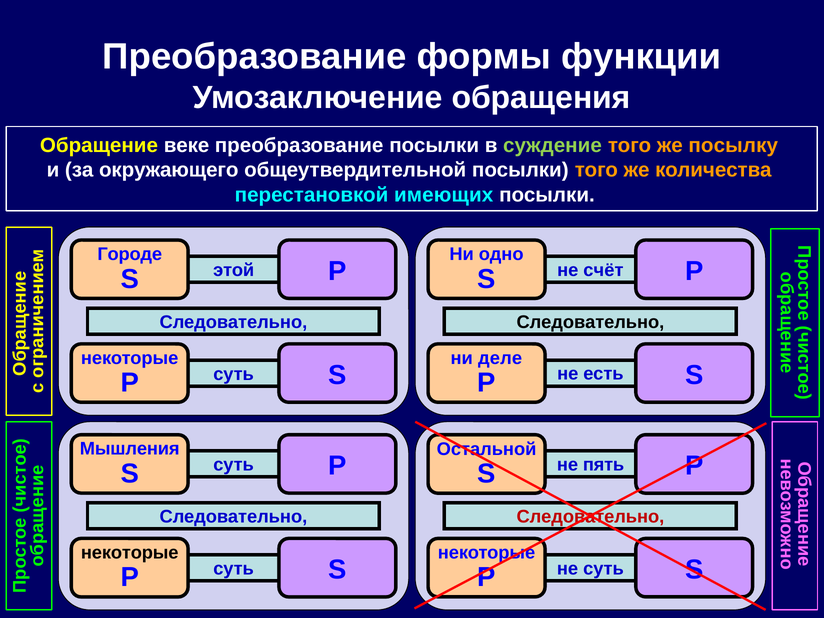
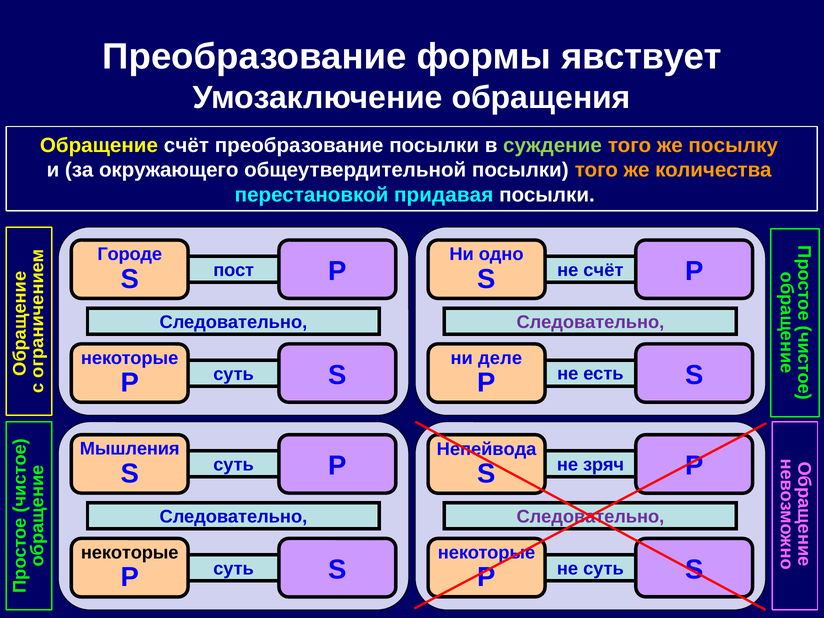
функции: функции -> явствует (641, 57)
Обращение веке: веке -> счёт (186, 145)
имеющих: имеющих -> придавая (444, 195)
этой: этой -> пост (234, 270)
Следовательно colour: black -> purple (590, 322)
Остальной: Остальной -> Непейвода (487, 449)
пять: пять -> зряч (604, 465)
Следовательно colour: red -> purple (590, 517)
